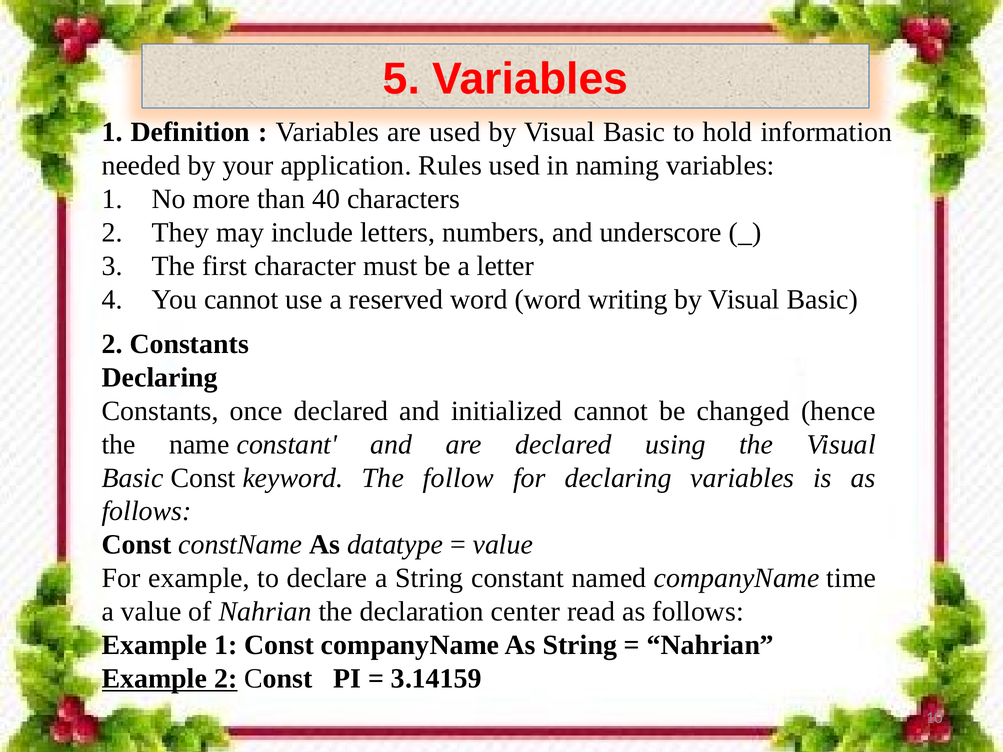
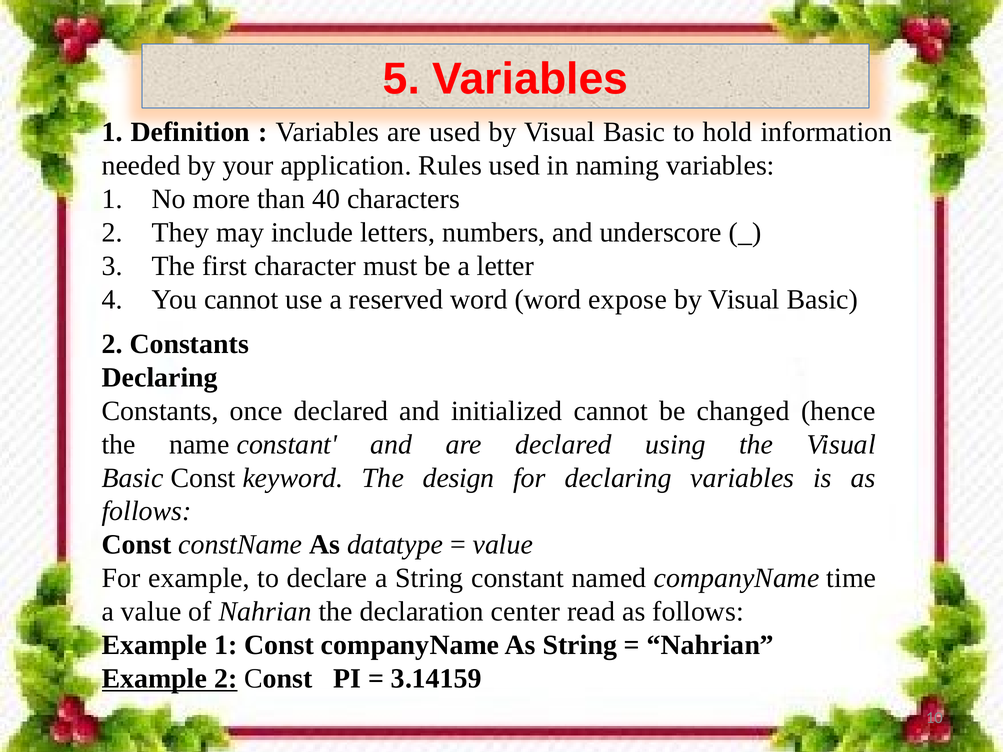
writing: writing -> expose (628, 299)
follow: follow -> design (459, 478)
